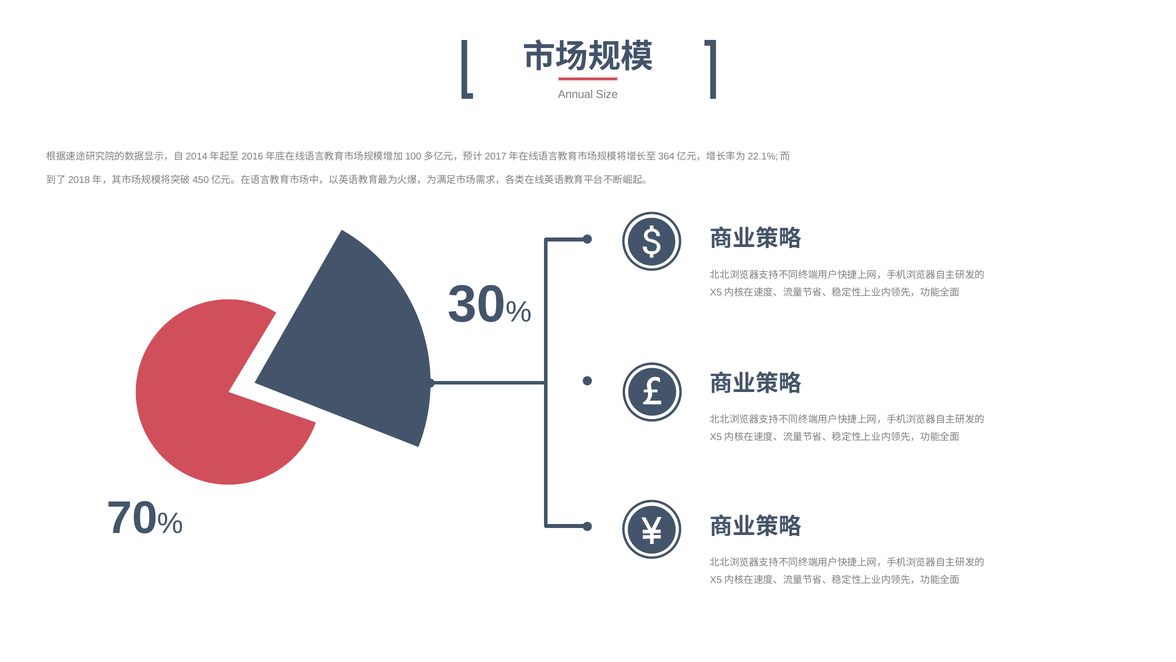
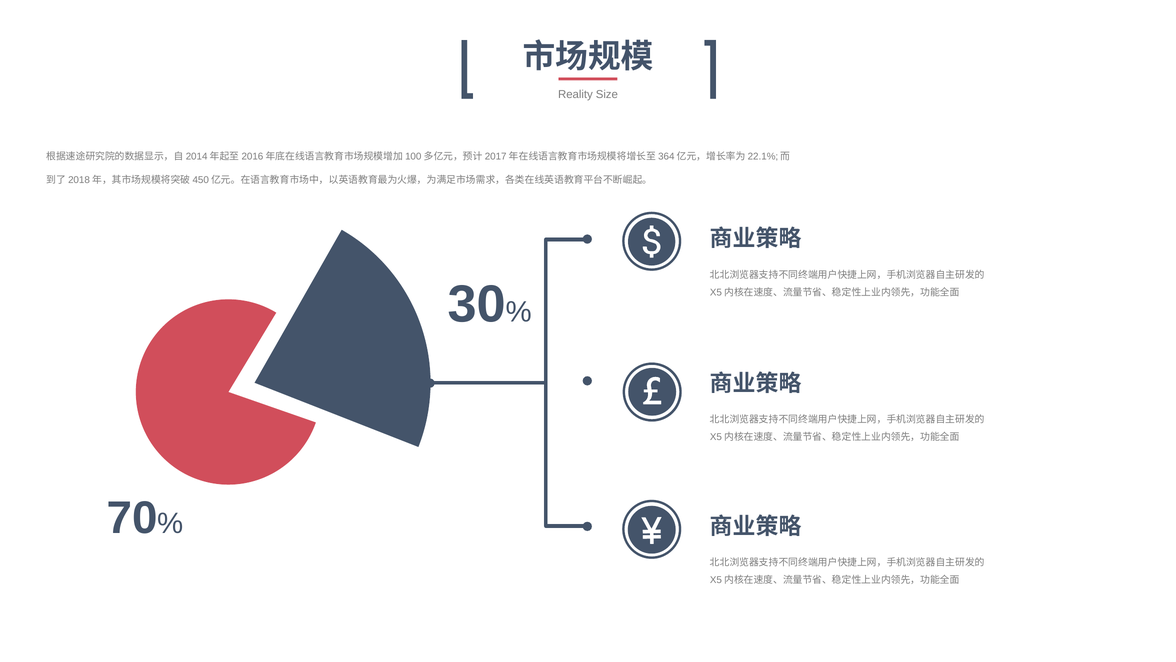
Annual: Annual -> Reality (575, 95)
